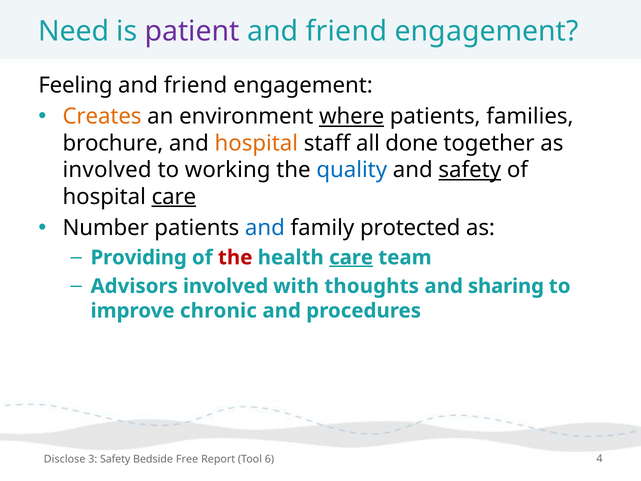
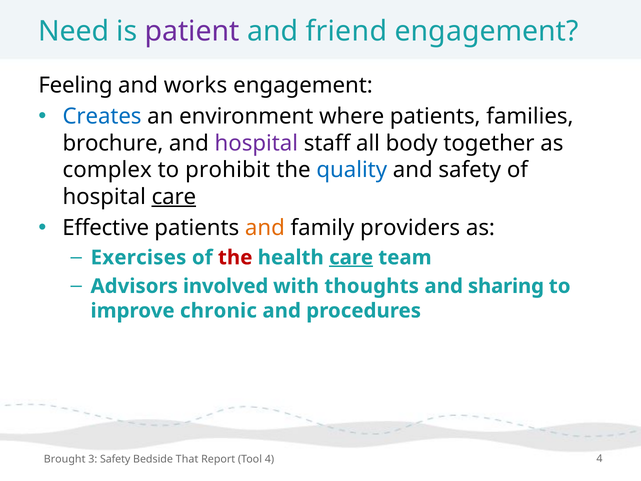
friend: friend -> works (195, 85)
Creates colour: orange -> blue (102, 117)
where underline: present -> none (352, 117)
hospital colour: orange -> purple (256, 143)
done: done -> body (412, 143)
involved: involved -> complex (107, 170)
working: working -> prohibit (228, 170)
safety underline: present -> none (470, 170)
Number: Number -> Effective (106, 228)
and colour: blue -> orange (265, 228)
protected: protected -> providers (410, 228)
Providing: Providing -> Exercises (138, 257)
Disclose: Disclose -> Brought (65, 459)
Free: Free -> That (187, 459)
Tool 6: 6 -> 4 (269, 459)
